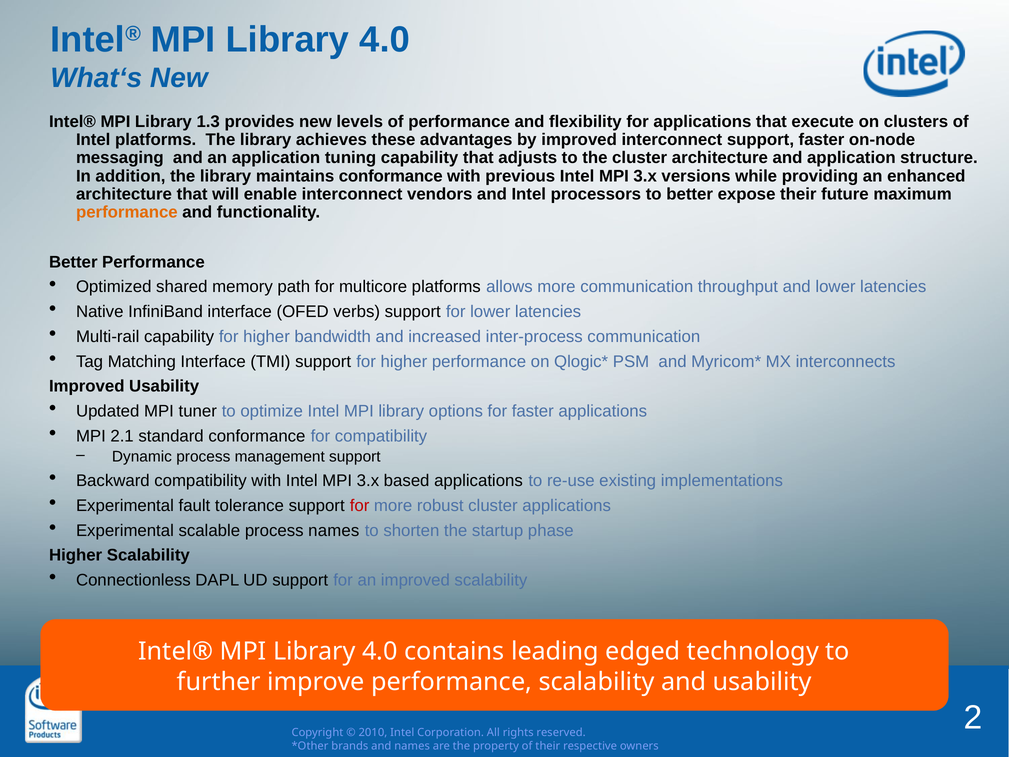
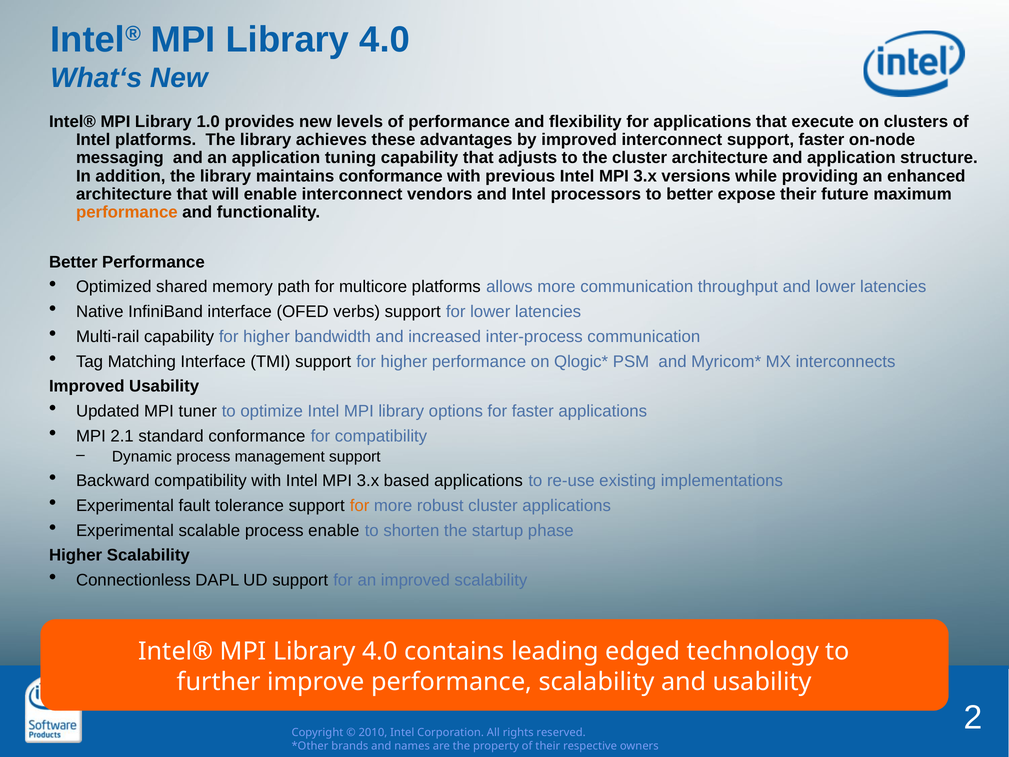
1.3: 1.3 -> 1.0 (208, 121)
for colour: red -> orange (360, 506)
process names: names -> enable (334, 530)
